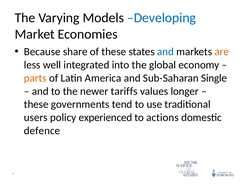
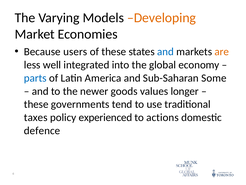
Developing colour: blue -> orange (162, 18)
share: share -> users (75, 52)
parts colour: orange -> blue (35, 78)
Single: Single -> Some (214, 78)
tariffs: tariffs -> goods (124, 91)
users: users -> taxes (36, 117)
